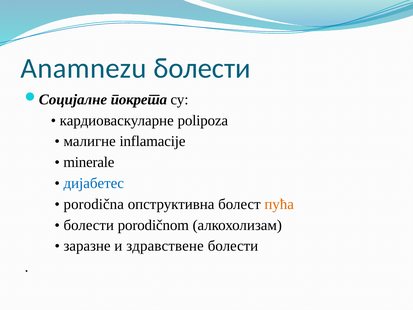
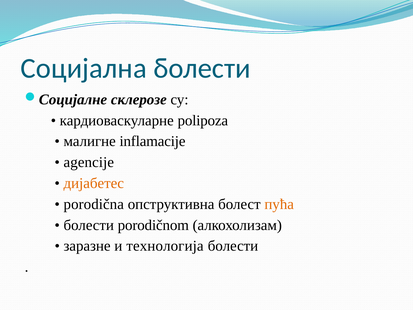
Anamnezu: Anamnezu -> Социјалнa (84, 68)
покрета: покрета -> склерозе (139, 99)
minerale: minerale -> agencije (89, 162)
дијабетес colour: blue -> orange (94, 183)
здравствене: здравствене -> тeхнолoгија (165, 246)
